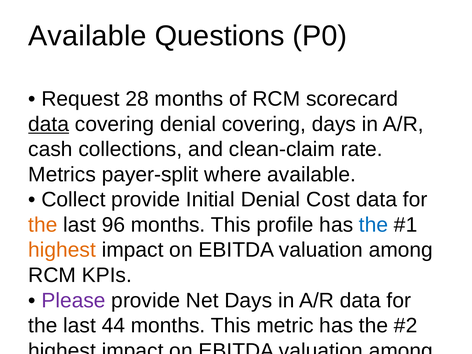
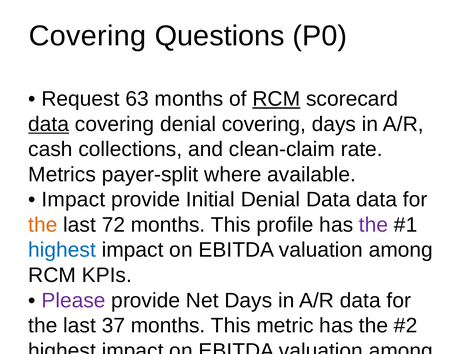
Available: Available -> Covering (87, 36)
28: 28 -> 63 (137, 99)
RCM underline: none -> present (276, 99)
Collect: Collect -> Impact (73, 200)
Denial Cost: Cost -> Data (328, 200)
96: 96 -> 72 (113, 225)
the colour: blue -> purple (374, 225)
highest colour: orange -> blue (62, 250)
44: 44 -> 37 (113, 326)
